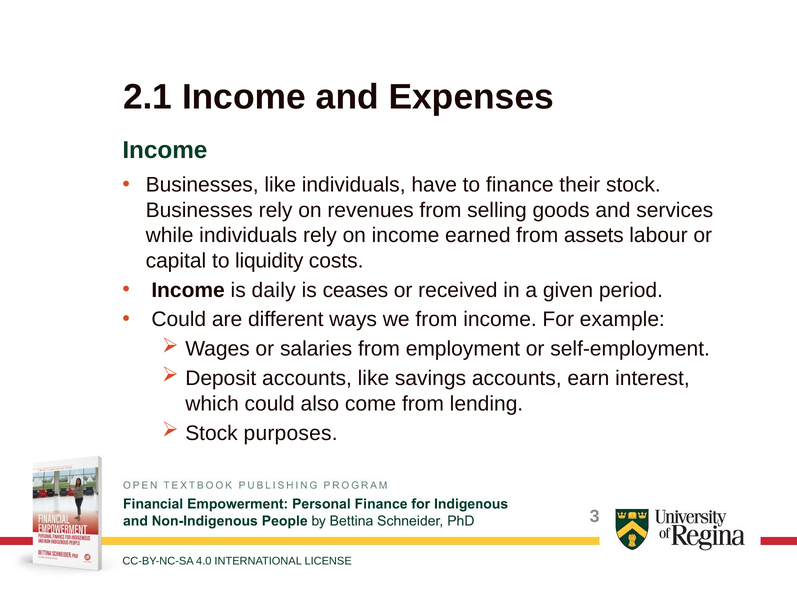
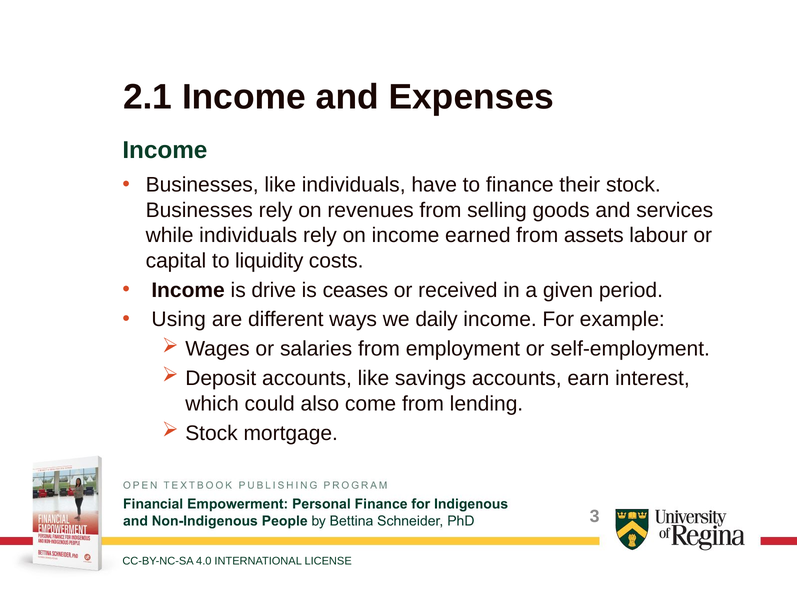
daily: daily -> drive (274, 290)
Could: Could -> Using (179, 319)
we from: from -> daily (437, 319)
purposes: purposes -> mortgage (291, 433)
